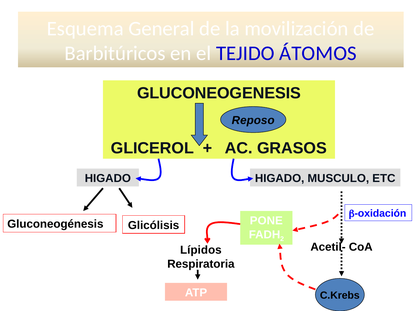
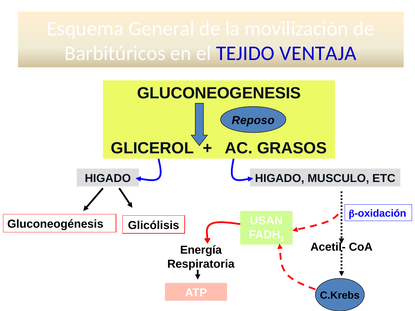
ÁTOMOS: ÁTOMOS -> VENTAJA (318, 53)
PONE: PONE -> USAN (266, 221)
Lípidos: Lípidos -> Energía (201, 250)
